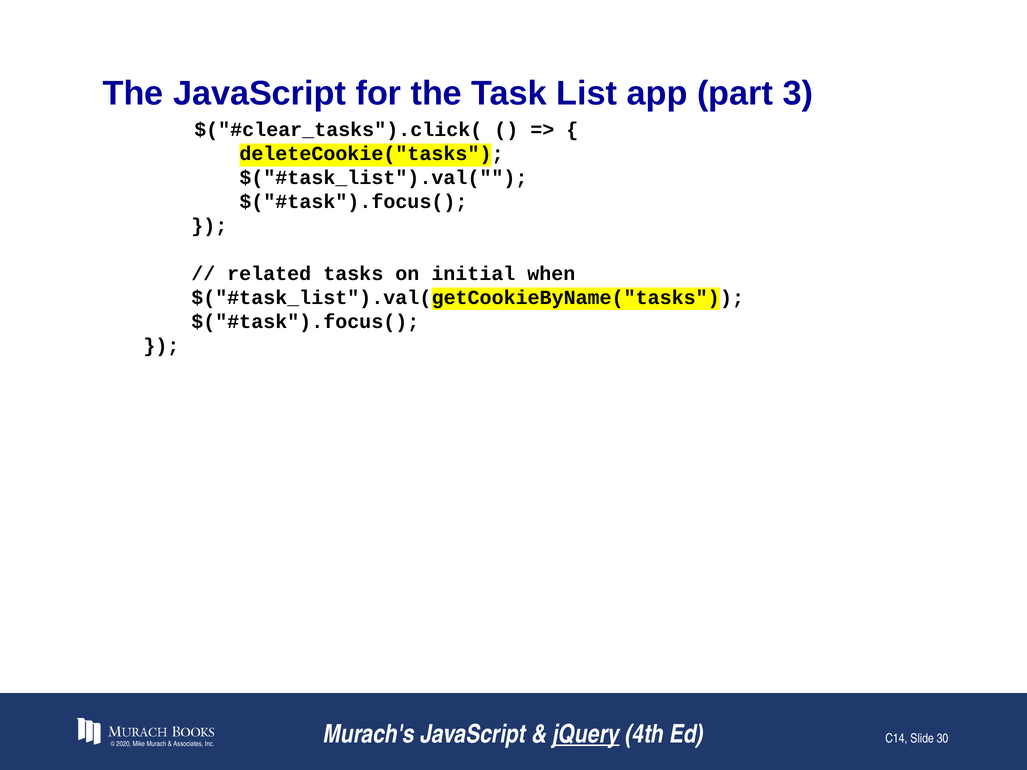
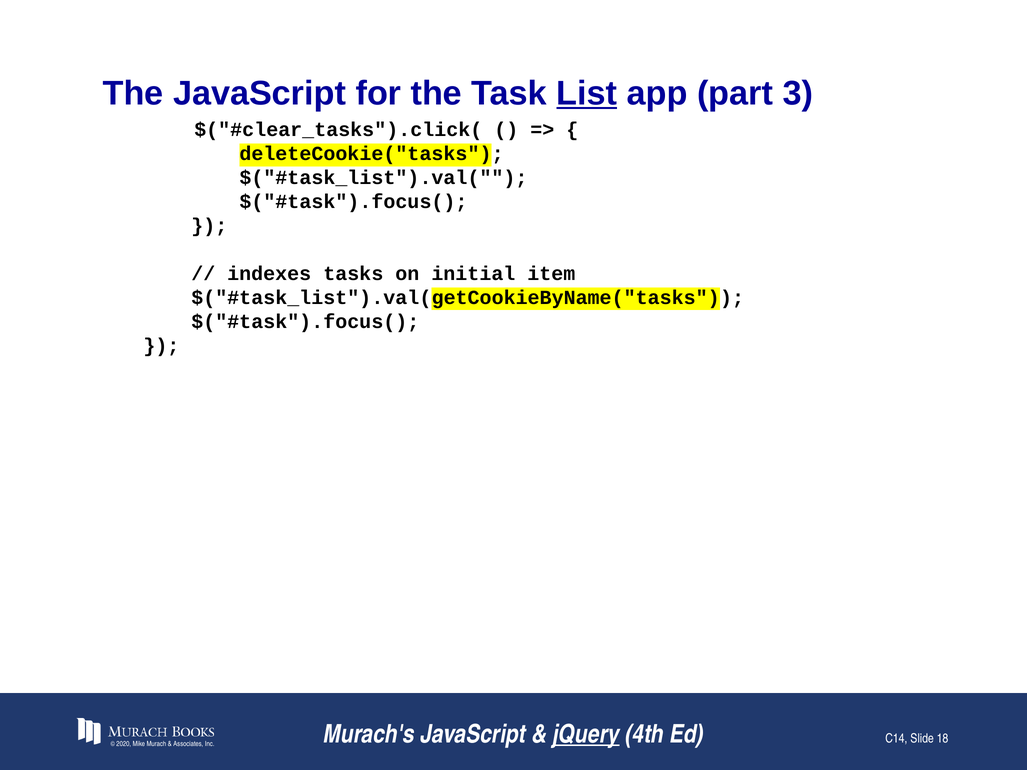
List underline: none -> present (587, 93)
related: related -> indexes (269, 274)
when: when -> item (551, 274)
30: 30 -> 18 (942, 739)
